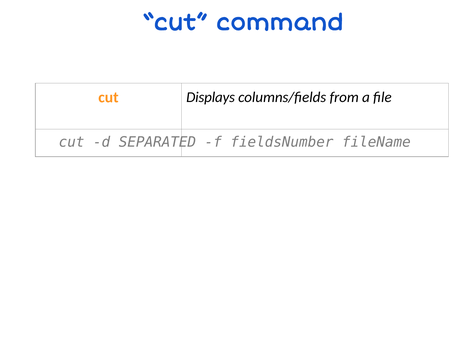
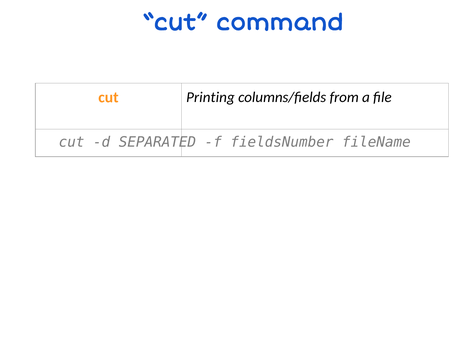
Displays: Displays -> Printing (210, 97)
